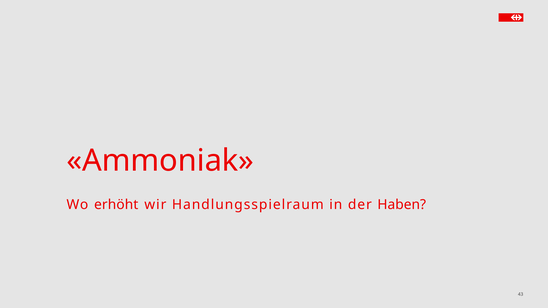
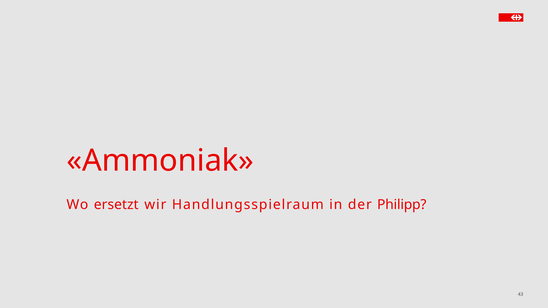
erhöht: erhöht -> ersetzt (116, 205)
Haben: Haben -> Philipp (402, 205)
